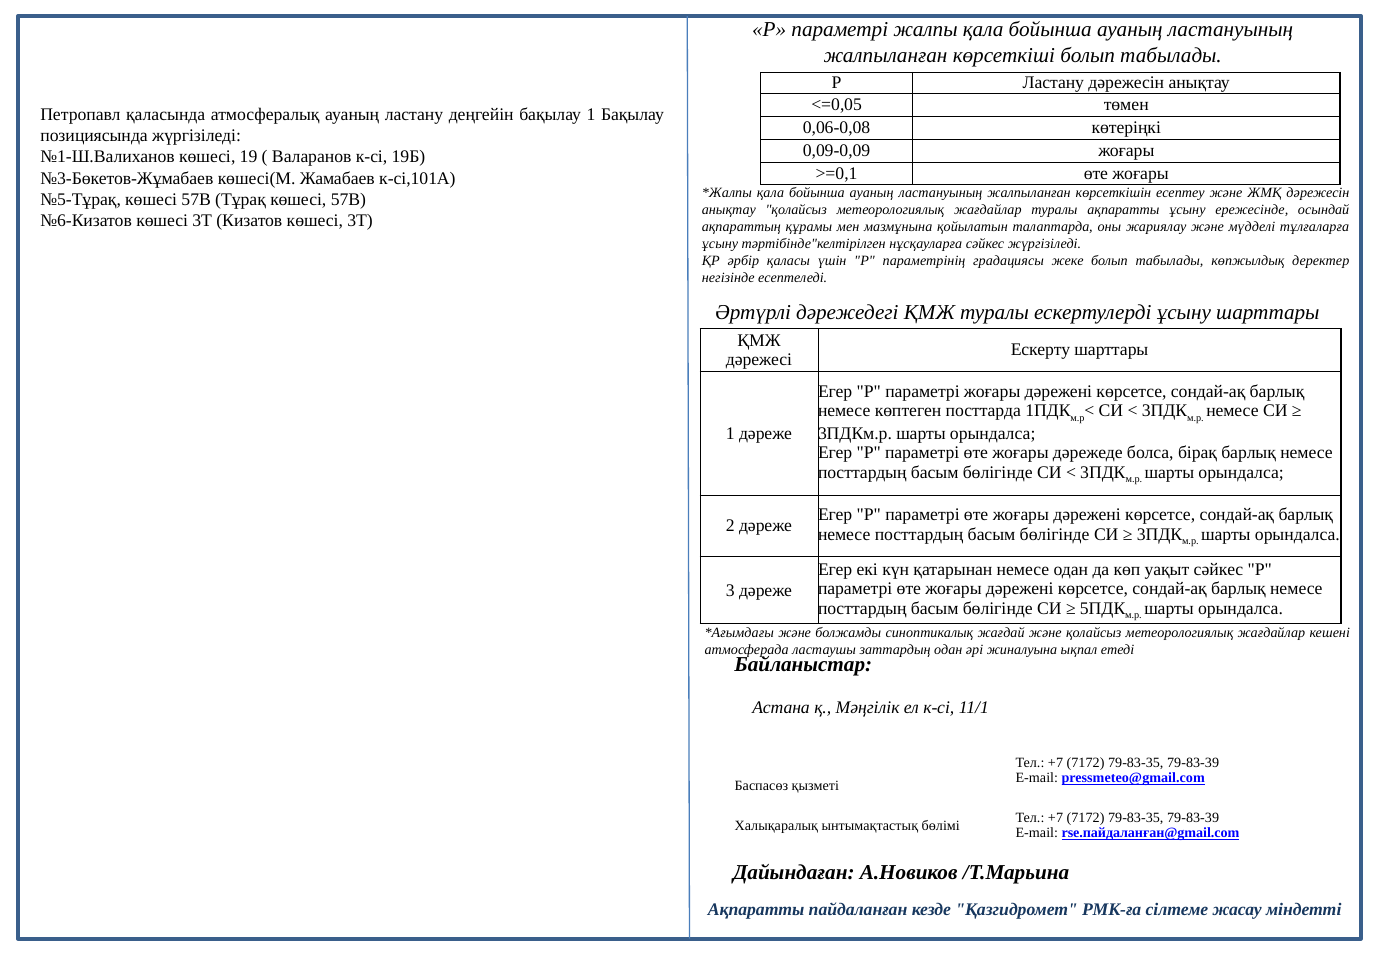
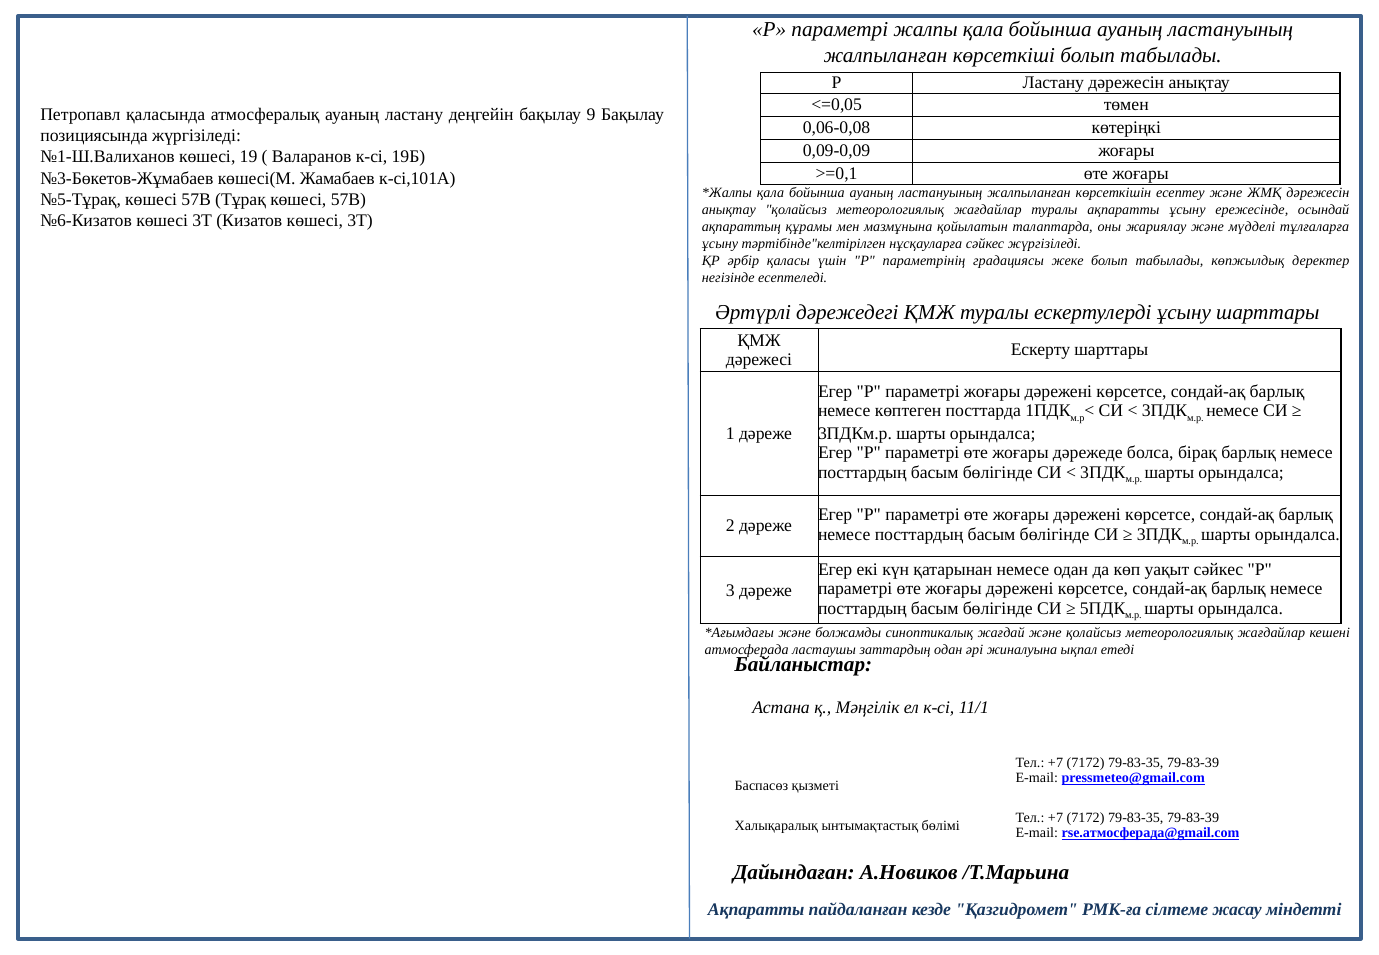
бақылау 1: 1 -> 9 (591, 114)
rse.пайдаланған@gmail.com: rse.пайдаланған@gmail.com -> rse.атмосферада@gmail.com (1150, 833)
